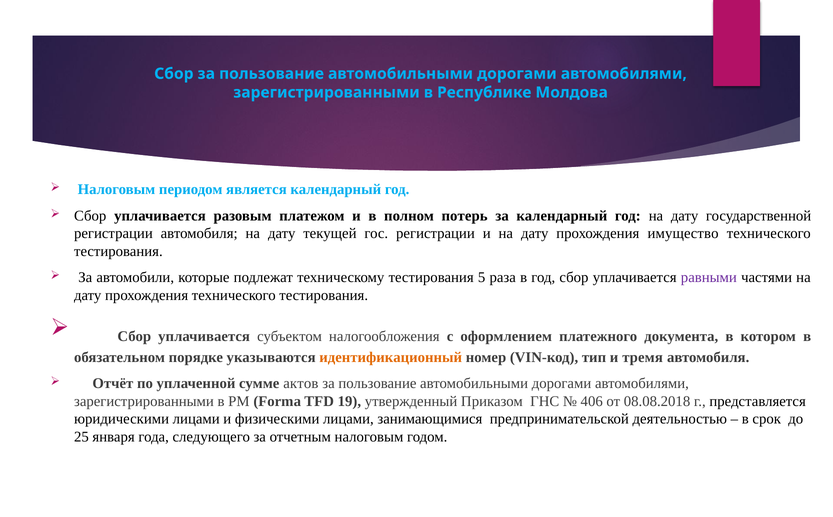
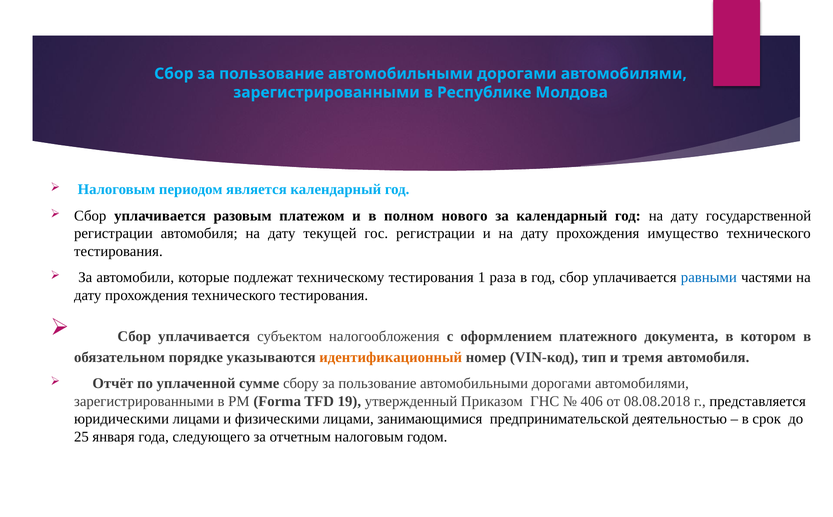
потерь: потерь -> нового (465, 216)
5: 5 -> 1 (482, 277)
равными colour: purple -> blue (709, 277)
актов: актов -> сбору (301, 383)
